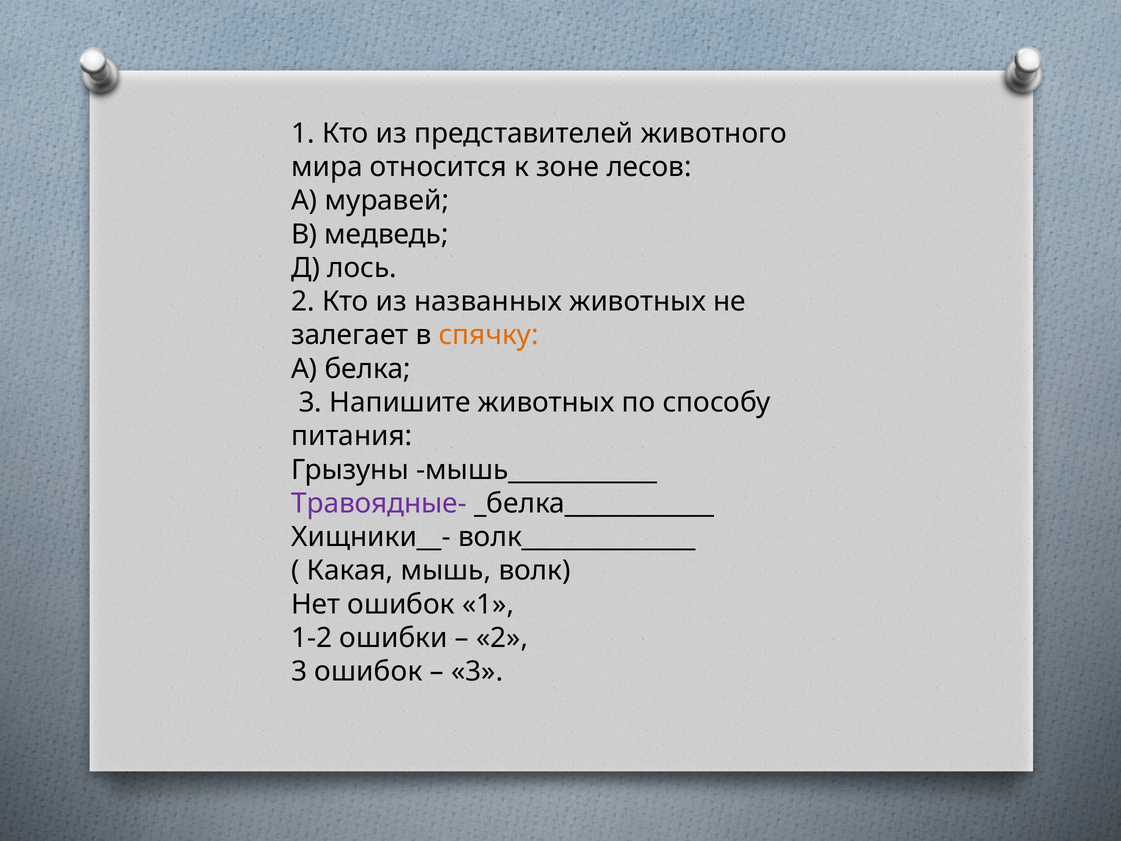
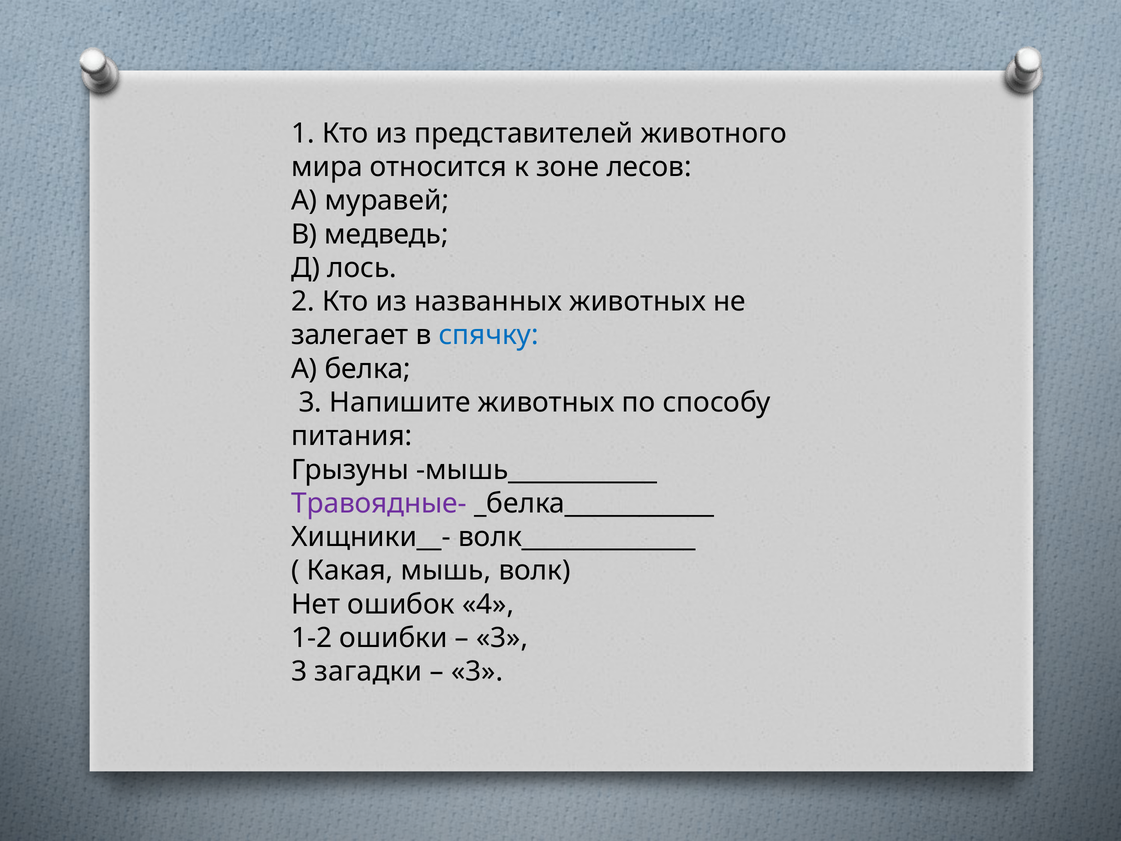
спячку colour: orange -> blue (489, 335)
ошибок 1: 1 -> 4 (488, 604)
2: 2 -> 3 (502, 638)
3 ошибок: ошибок -> загадки (368, 671)
